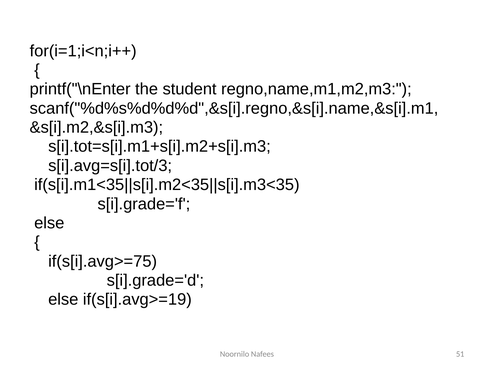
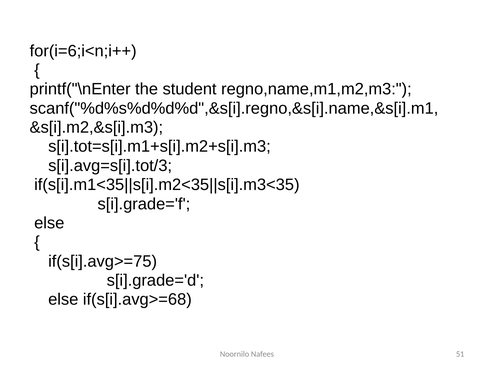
for(i=1;i<n;i++: for(i=1;i<n;i++ -> for(i=6;i<n;i++ (83, 51)
if(s[i].avg>=19: if(s[i].avg>=19 -> if(s[i].avg>=68 (137, 299)
